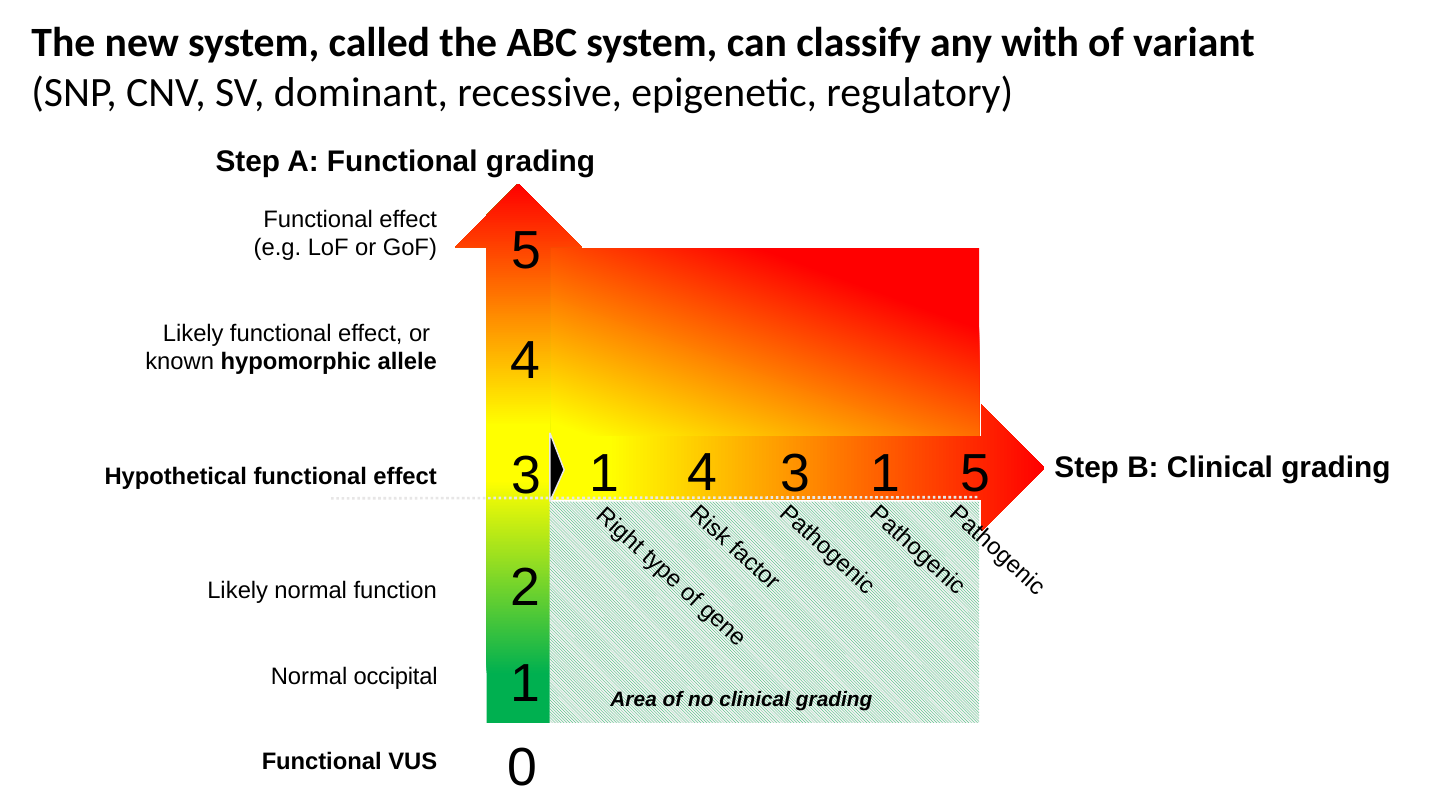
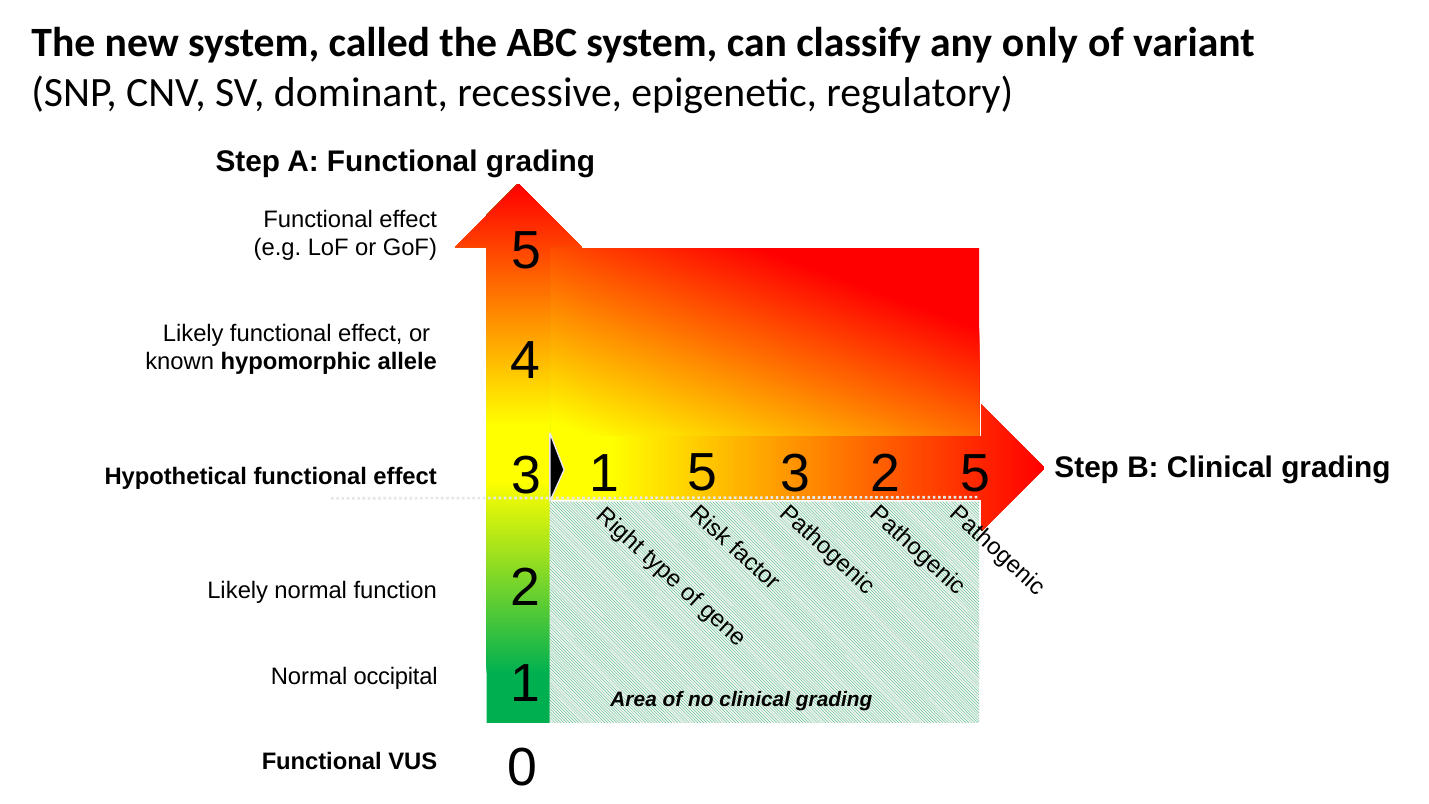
with: with -> only (1040, 42)
1 4: 4 -> 5 (703, 473)
3 1: 1 -> 2 (886, 473)
